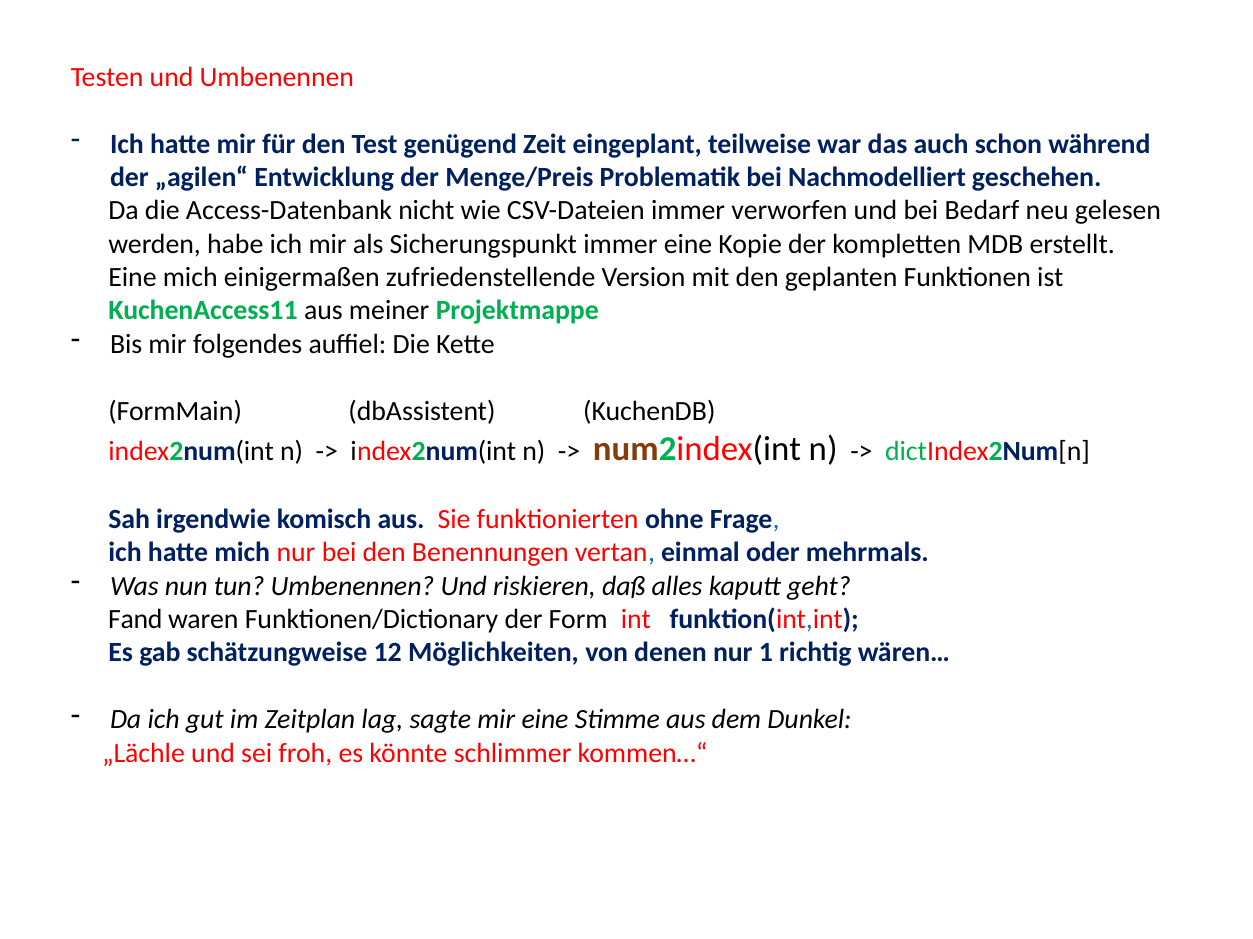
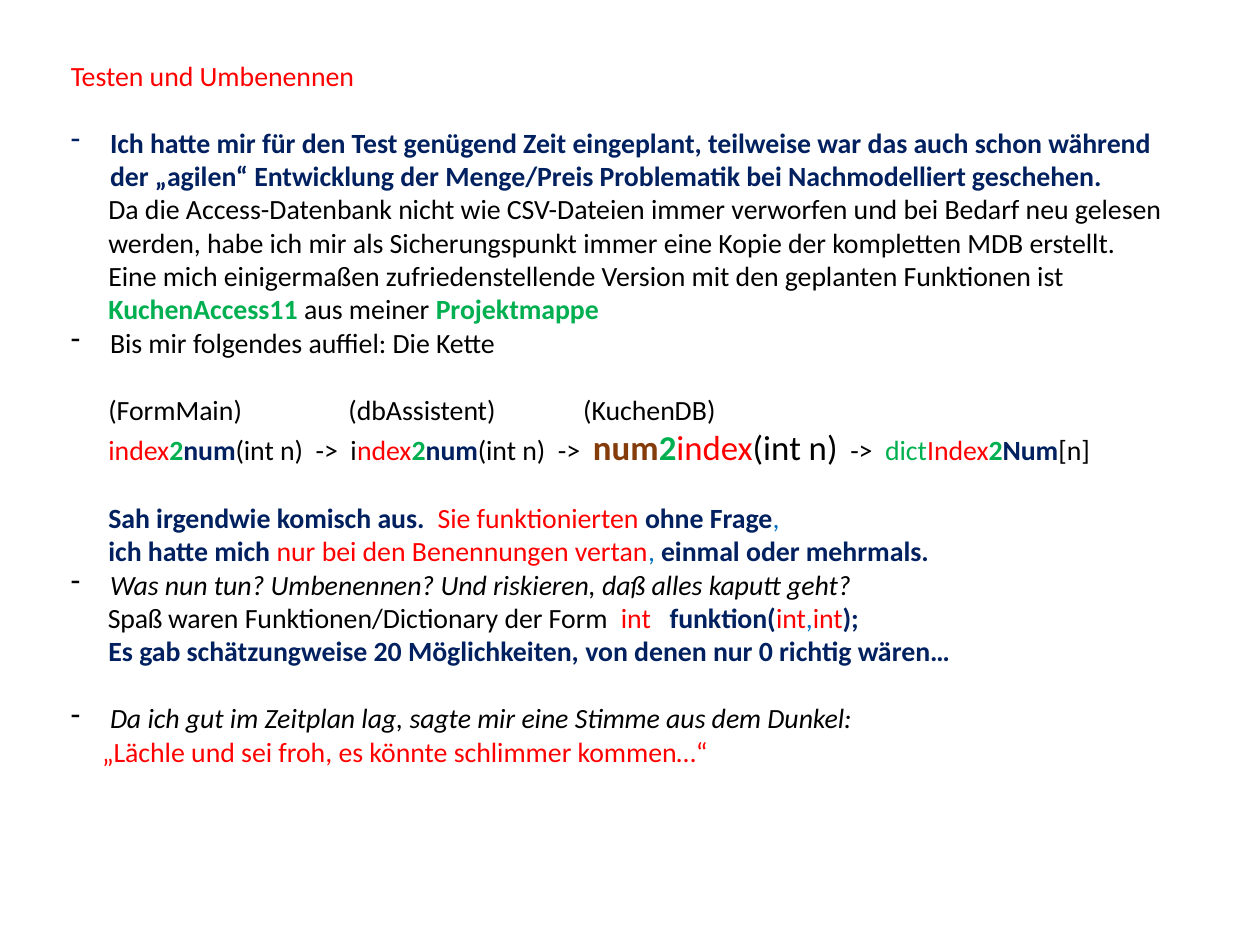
Fand: Fand -> Spaß (135, 620)
12: 12 -> 20 (388, 653)
1: 1 -> 0 (766, 653)
